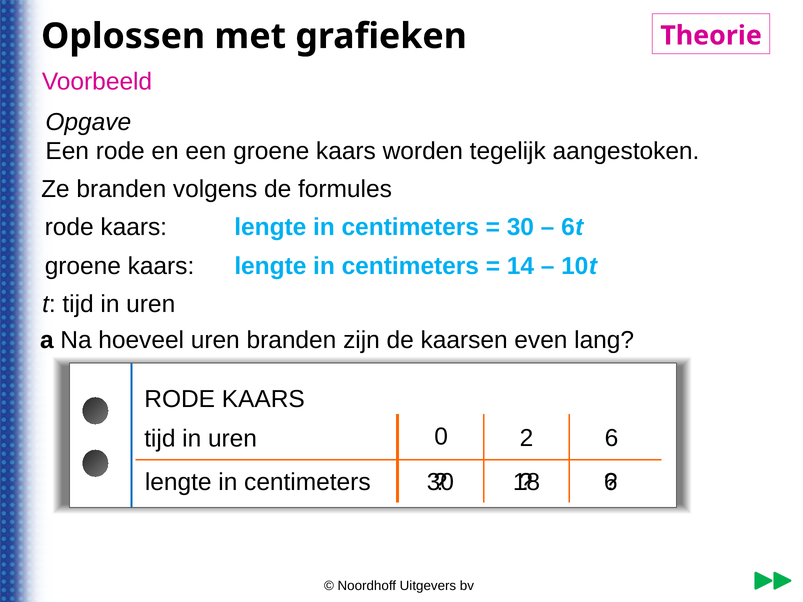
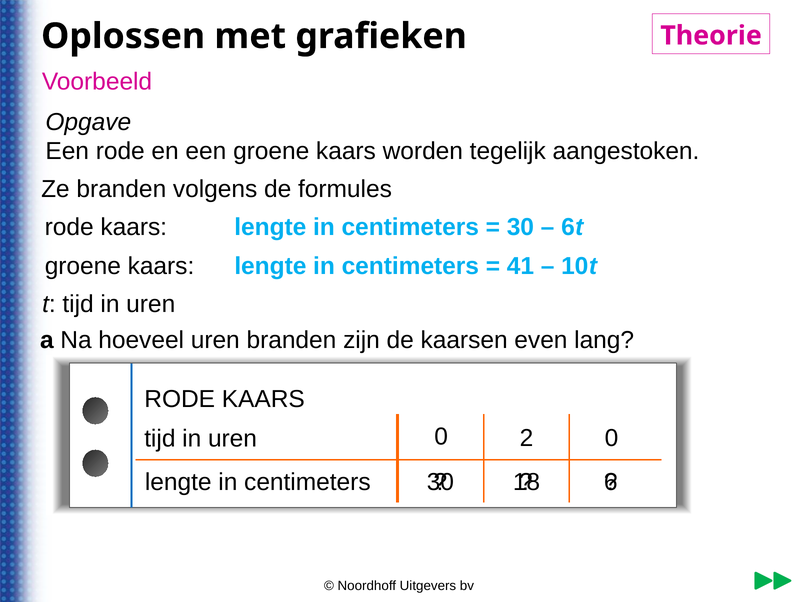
14: 14 -> 41 (520, 266)
2 6: 6 -> 0 (612, 438)
